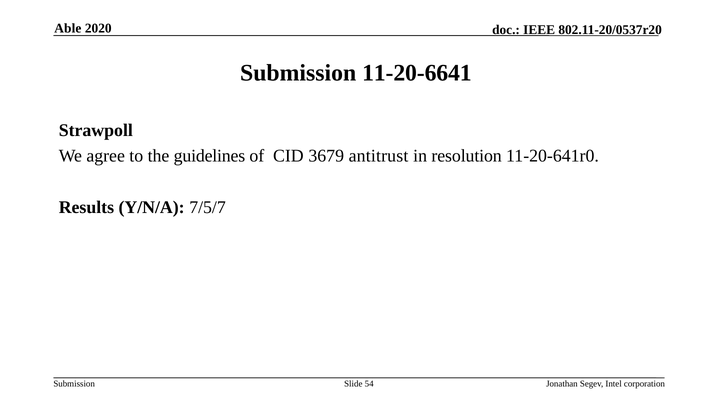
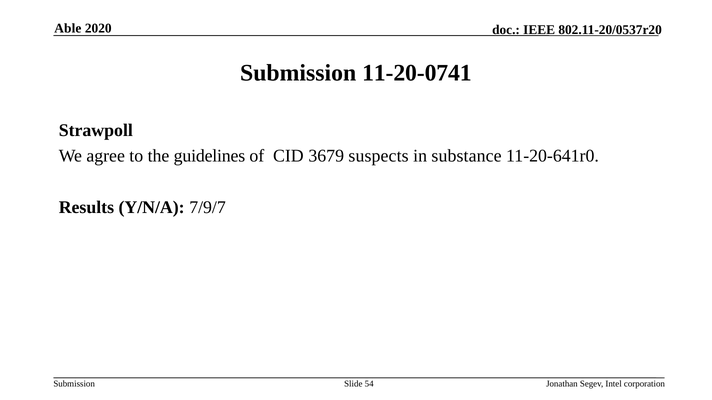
11-20-6641: 11-20-6641 -> 11-20-0741 (417, 73)
antitrust: antitrust -> suspects (379, 156)
resolution: resolution -> substance (467, 156)
7/5/7: 7/5/7 -> 7/9/7 (208, 208)
